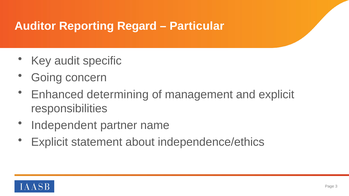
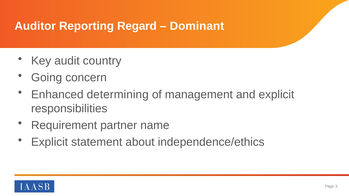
Particular: Particular -> Dominant (197, 26)
specific: specific -> country (102, 61)
Independent: Independent -> Requirement (64, 125)
